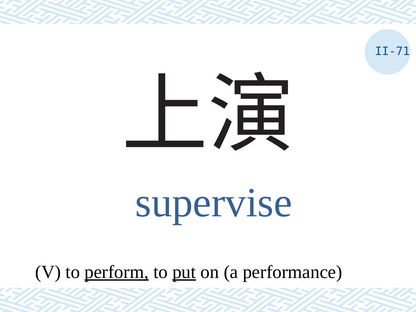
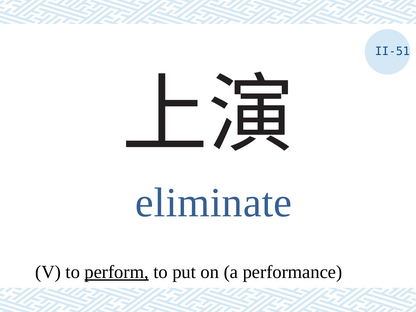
II-71: II-71 -> II-51 (392, 51)
supervise: supervise -> eliminate (214, 203)
put underline: present -> none (184, 272)
